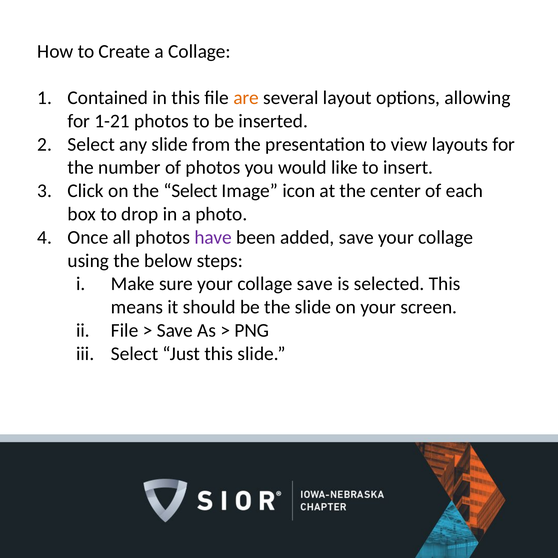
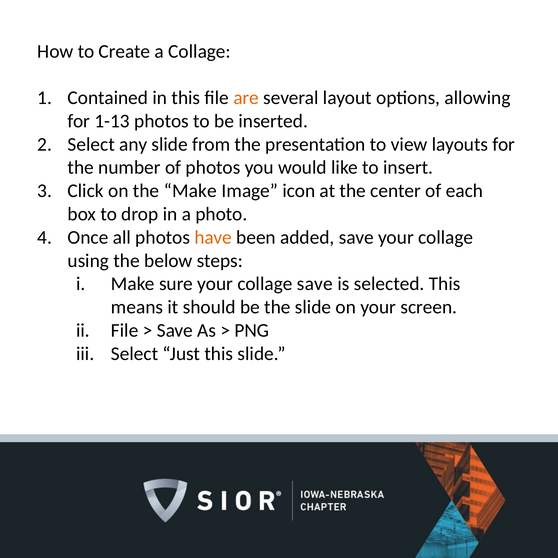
1-21: 1-21 -> 1-13 (112, 121)
the Select: Select -> Make (190, 191)
have colour: purple -> orange (213, 237)
